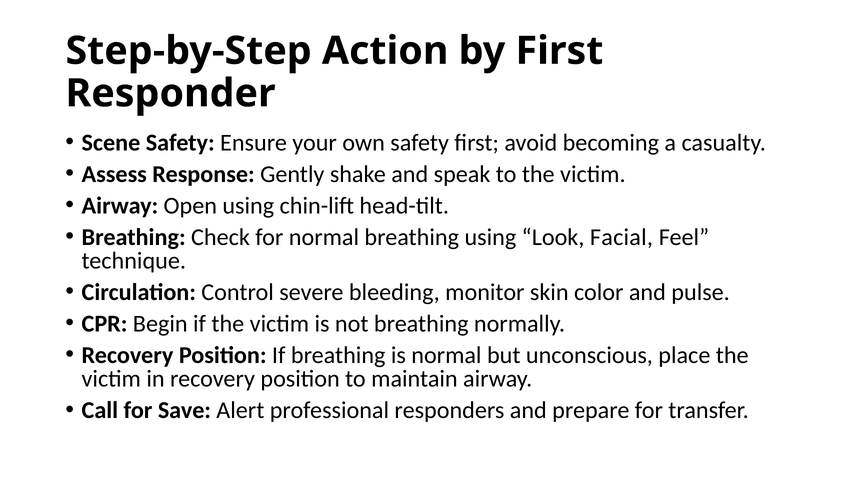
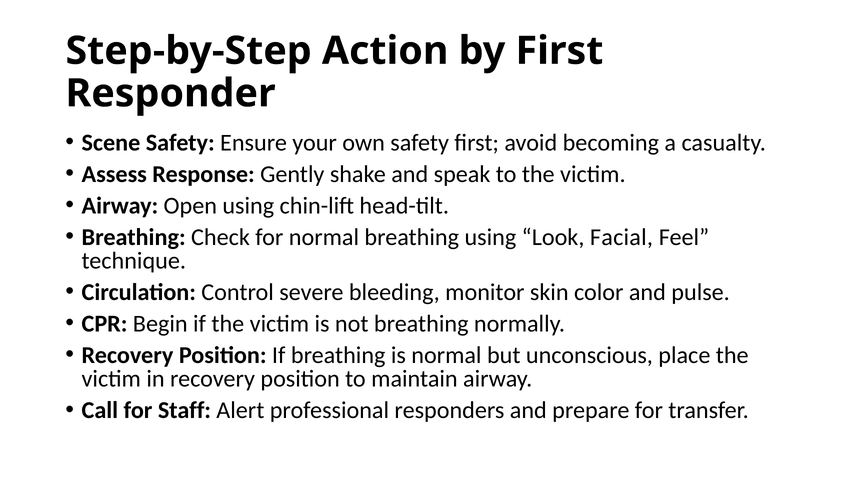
Save: Save -> Staff (184, 411)
